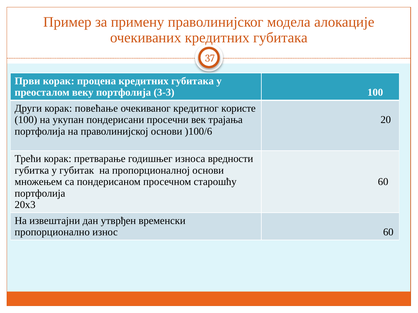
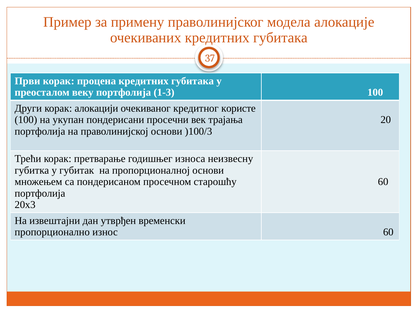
3-3: 3-3 -> 1-3 (164, 93)
повећање: повећање -> алокацији (96, 108)
)100/6: )100/6 -> )100/3 (199, 132)
вредности: вредности -> неизвесну (231, 159)
